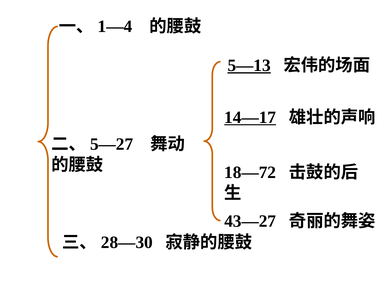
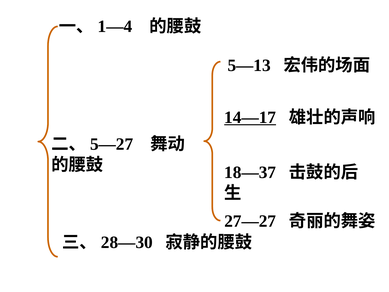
5—13 underline: present -> none (249, 65)
18—72: 18—72 -> 18—37 (250, 172)
43—27: 43—27 -> 27—27 (250, 221)
